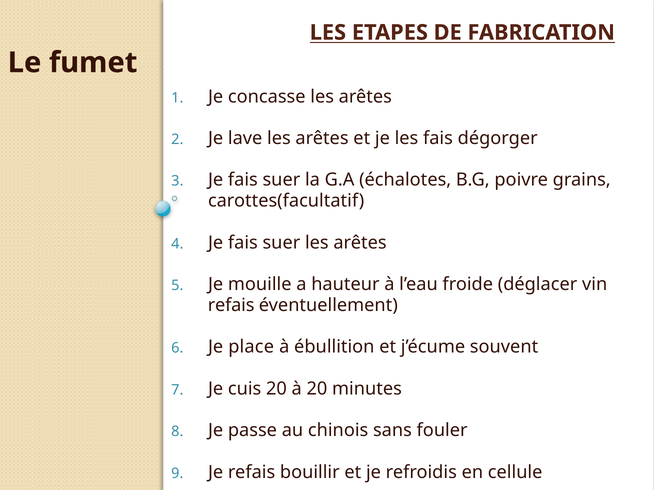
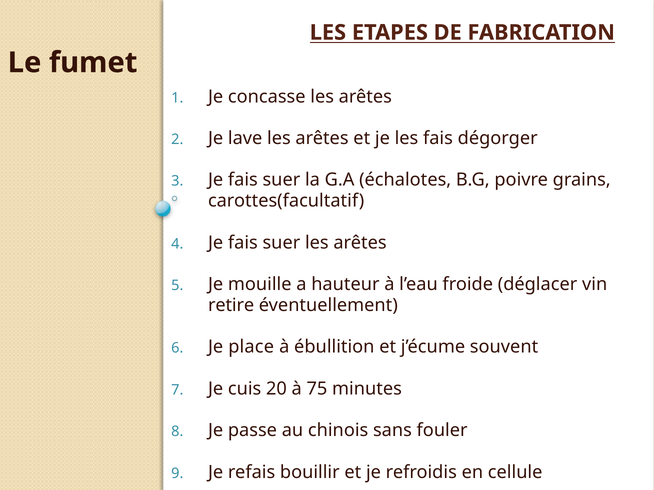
refais: refais -> retire (231, 305)
à 20: 20 -> 75 (317, 389)
